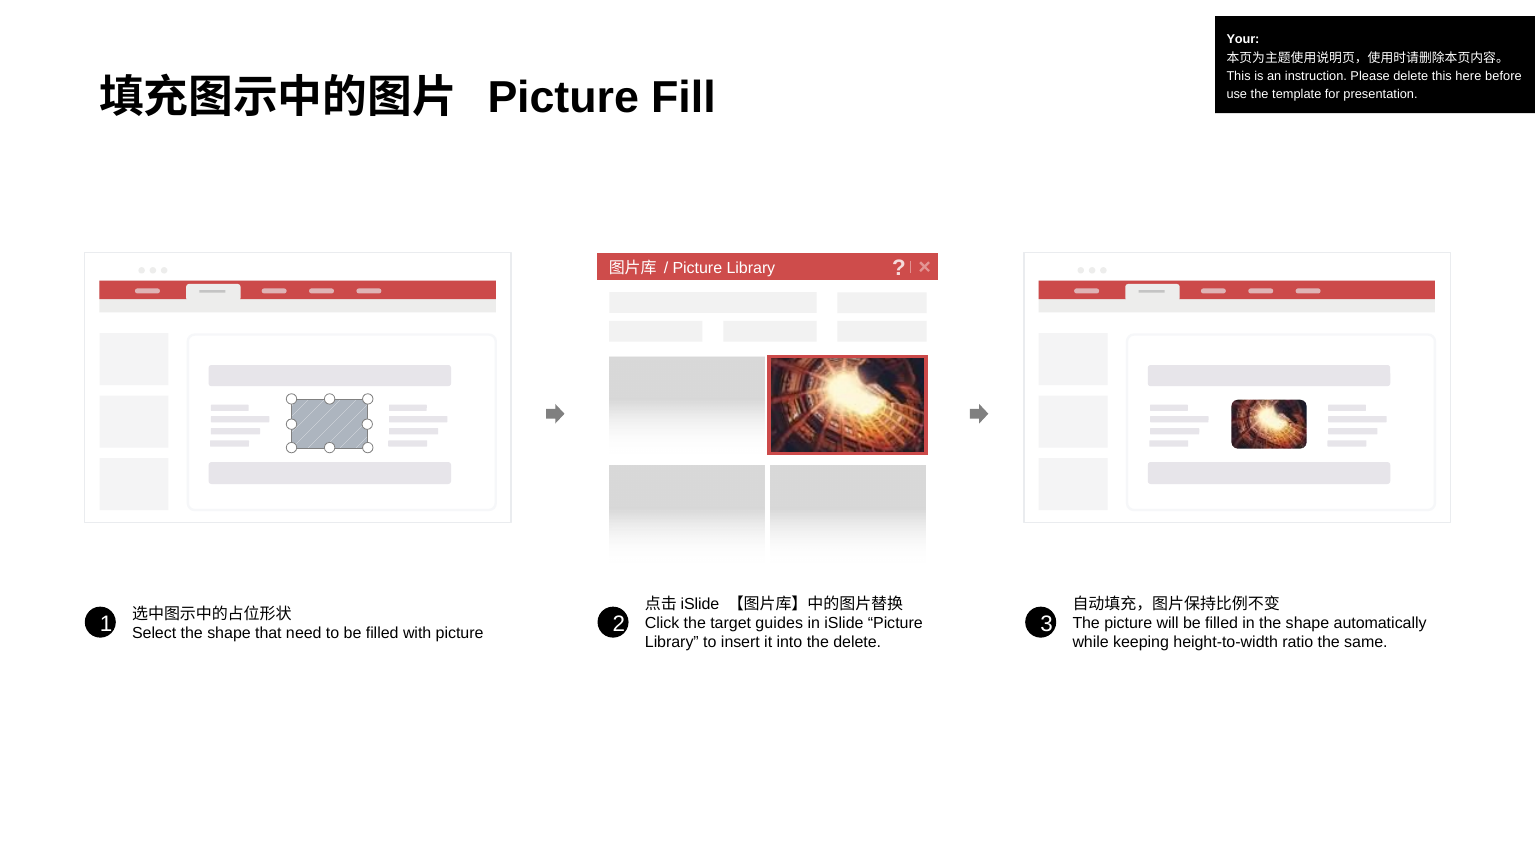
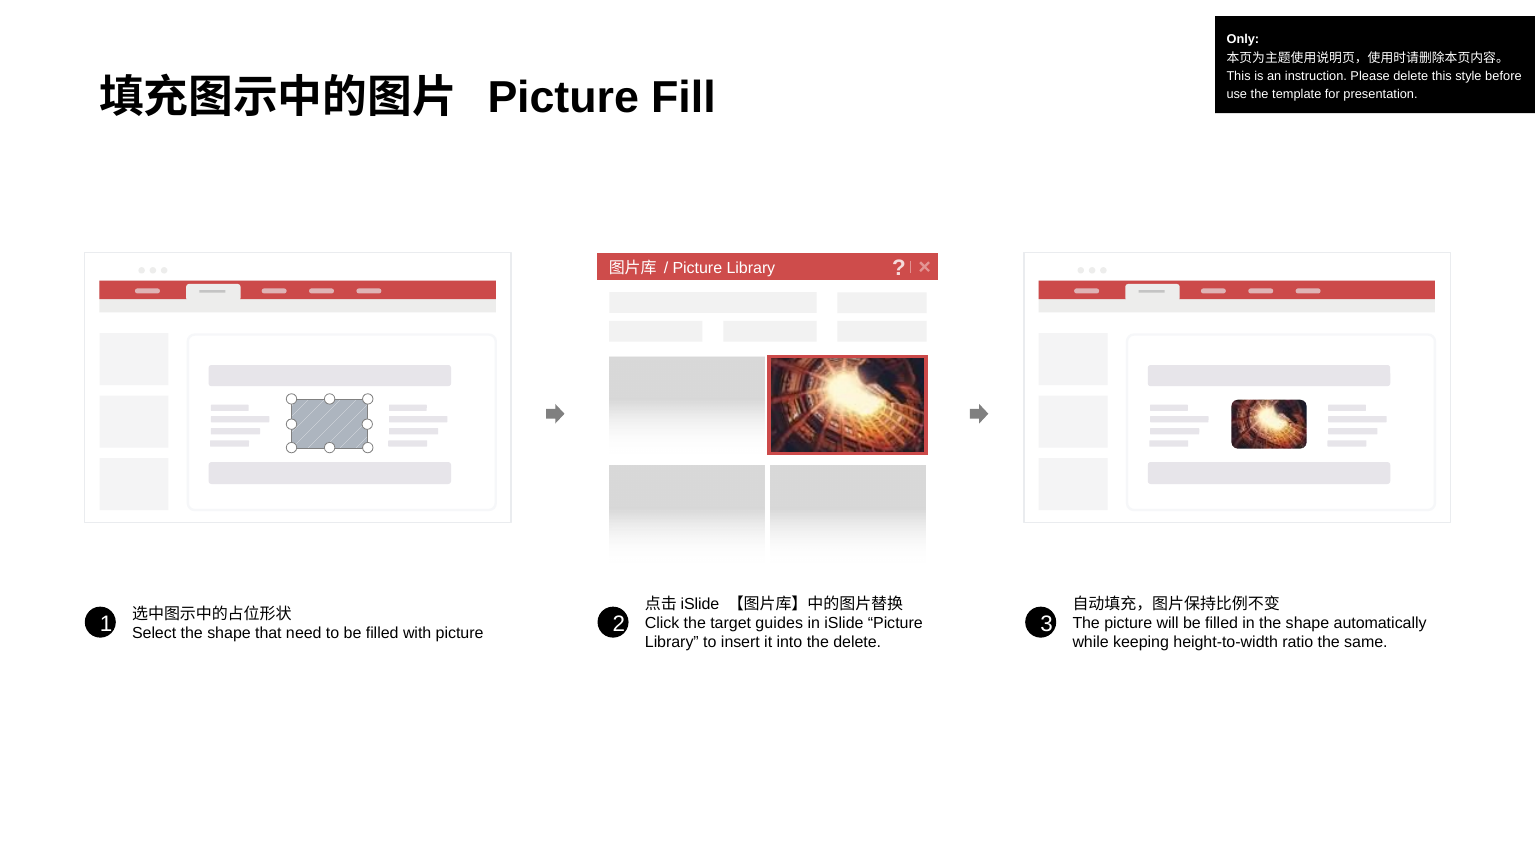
Your: Your -> Only (1243, 40)
here: here -> style (1468, 76)
